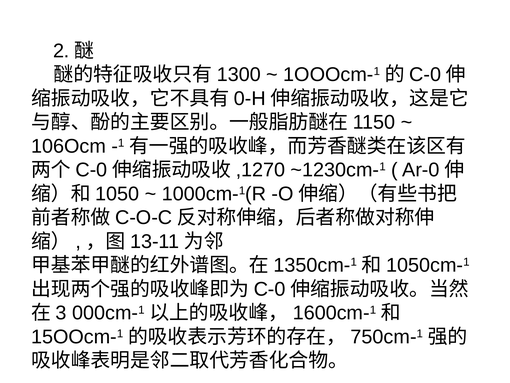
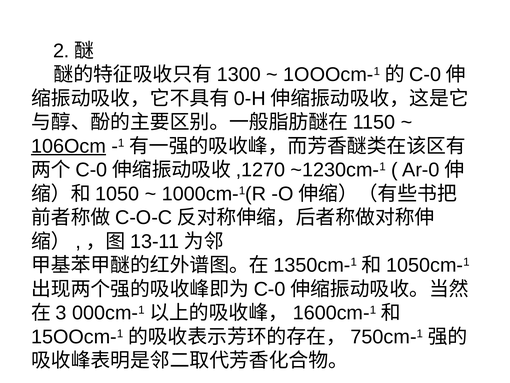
106Ocm underline: none -> present (69, 146)
